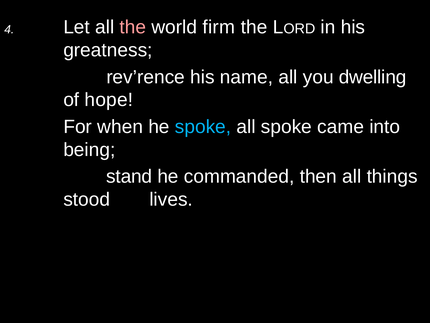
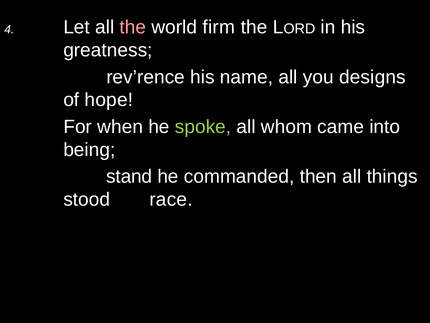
dwelling: dwelling -> designs (372, 77)
spoke colour: light blue -> light green (203, 127)
all spoke: spoke -> whom (286, 127)
lives: lives -> race (171, 199)
